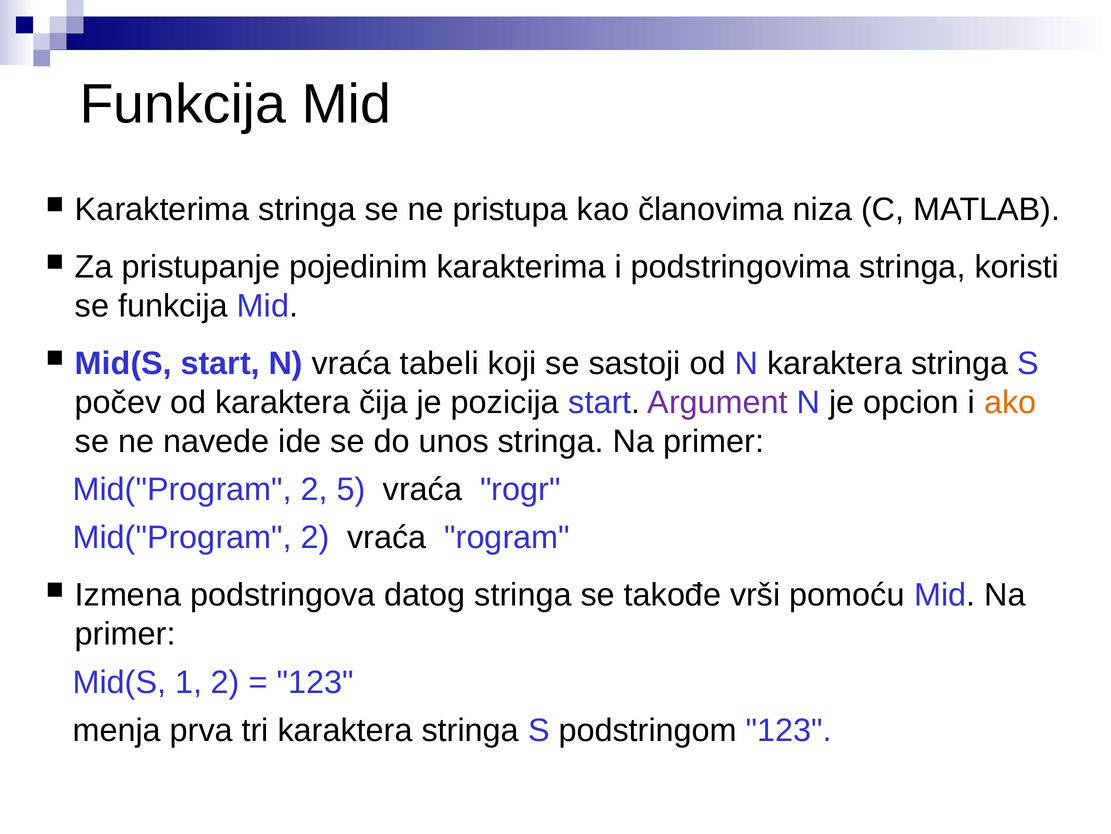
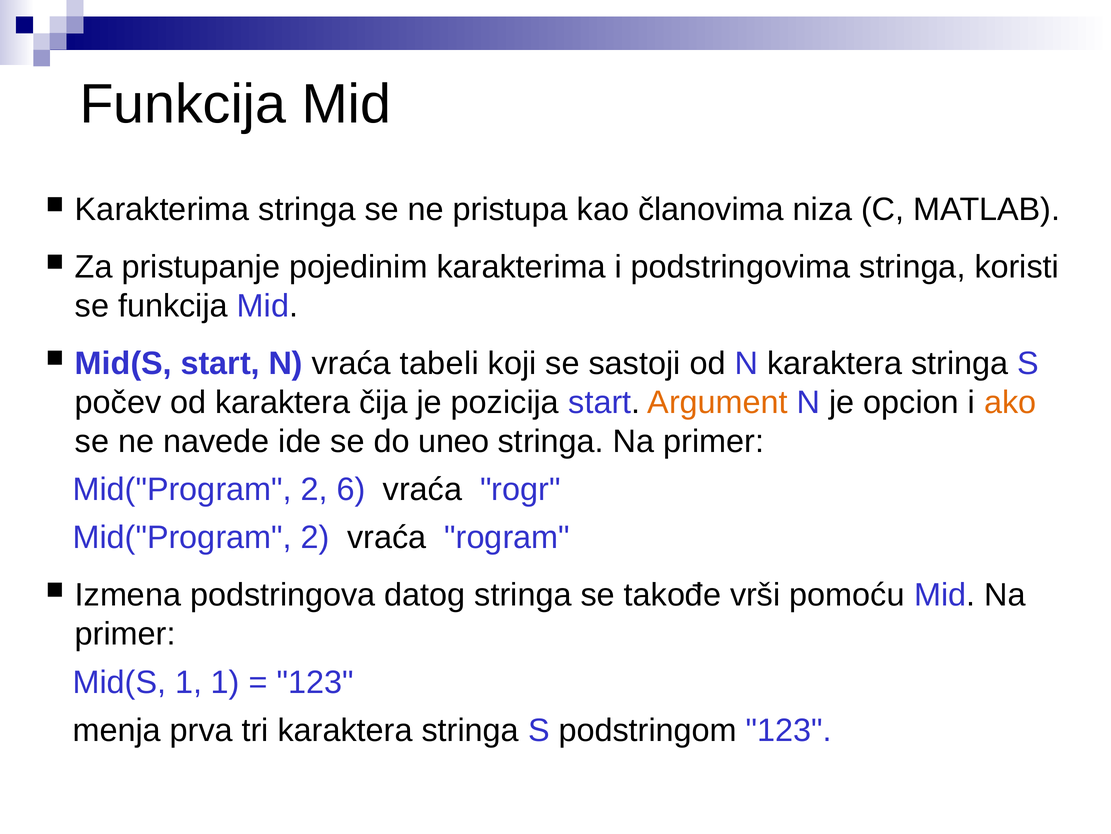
Argument colour: purple -> orange (718, 402)
unos: unos -> uneo (454, 441)
5: 5 -> 6 (351, 489)
1 2: 2 -> 1 (225, 682)
